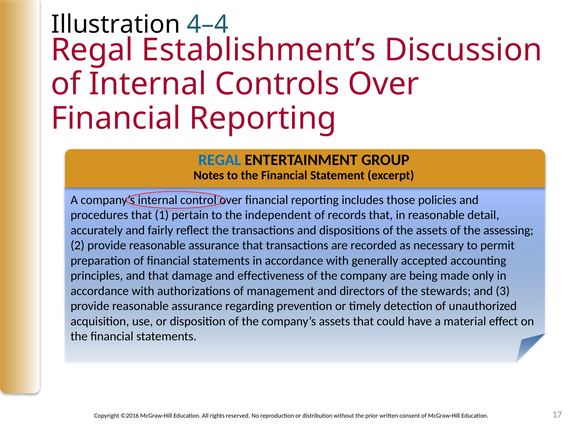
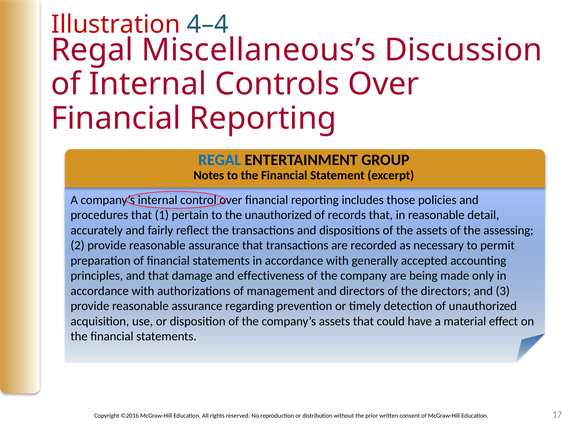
Illustration colour: black -> red (116, 24)
Establishment’s: Establishment’s -> Miscellaneous’s (259, 50)
the independent: independent -> unauthorized (278, 215)
the stewards: stewards -> directors (446, 291)
